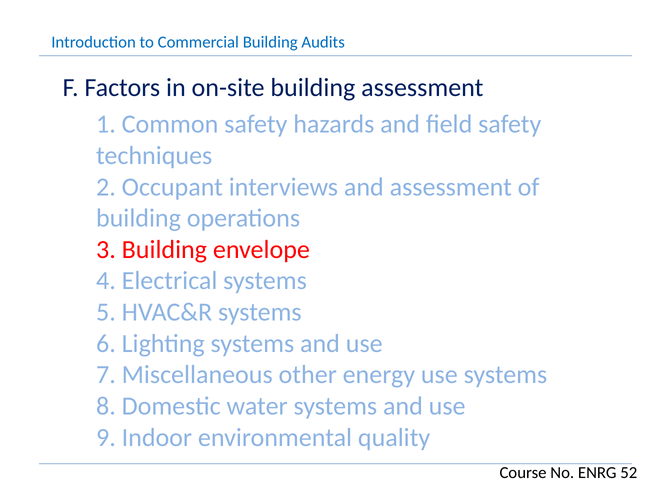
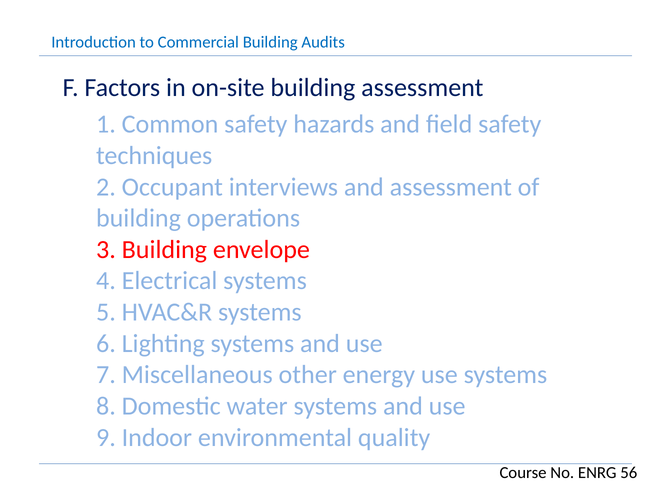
52: 52 -> 56 (629, 473)
